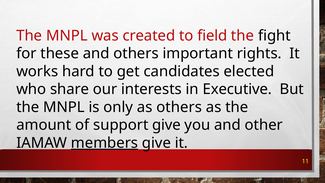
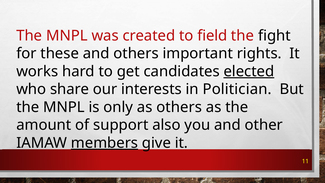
elected underline: none -> present (249, 71)
Executive: Executive -> Politician (237, 89)
support give: give -> also (166, 125)
